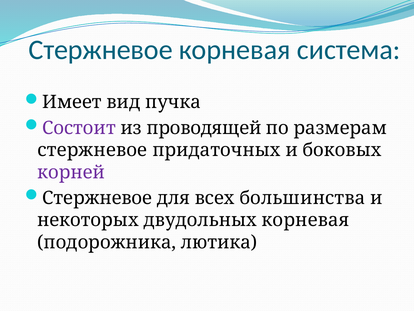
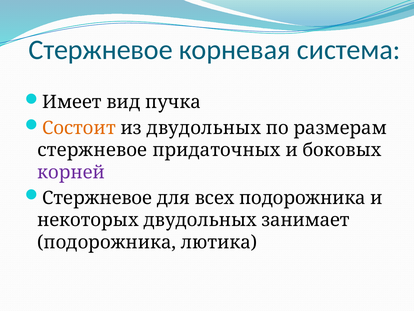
Состоит colour: purple -> orange (79, 128)
из проводящей: проводящей -> двудольных (204, 128)
всех большинства: большинства -> подорожника (303, 198)
двудольных корневая: корневая -> занимает (306, 220)
